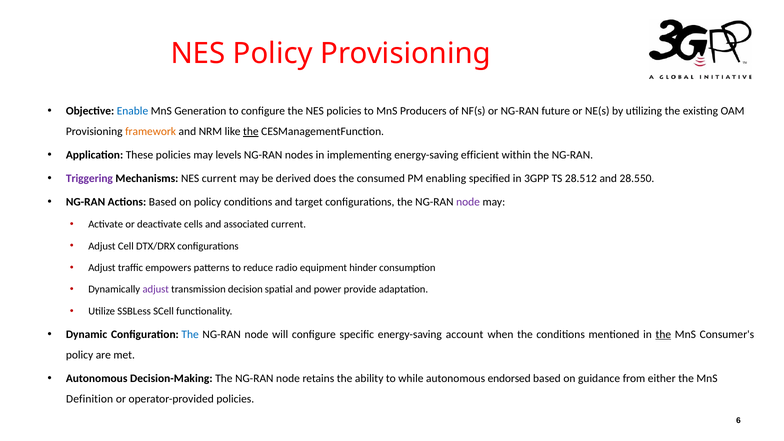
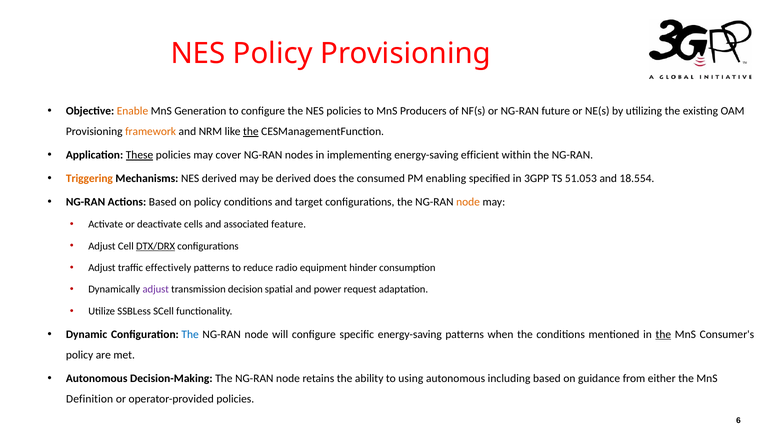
Enable colour: blue -> orange (132, 111)
These underline: none -> present (140, 155)
levels: levels -> cover (228, 155)
Triggering colour: purple -> orange (89, 179)
NES current: current -> derived (219, 179)
28.512: 28.512 -> 51.053 (581, 179)
28.550: 28.550 -> 18.554 (637, 179)
node colour: purple -> orange (468, 202)
associated current: current -> feature (289, 224)
DTX/DRX underline: none -> present (156, 246)
empowers: empowers -> effectively (168, 268)
provide: provide -> request (360, 289)
energy-saving account: account -> patterns (465, 334)
while: while -> using (411, 378)
endorsed: endorsed -> including (509, 378)
